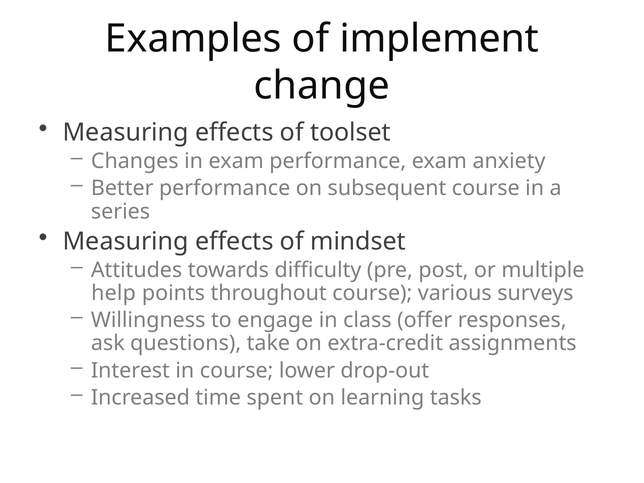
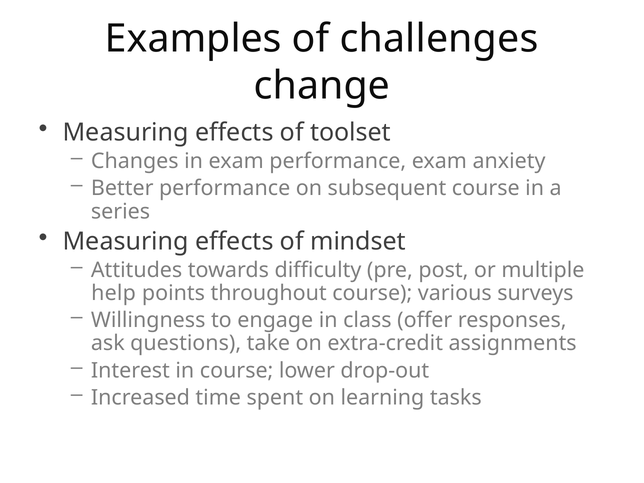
implement: implement -> challenges (439, 39)
